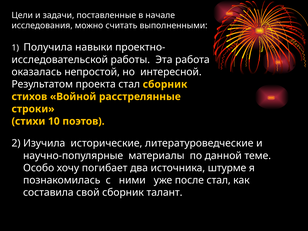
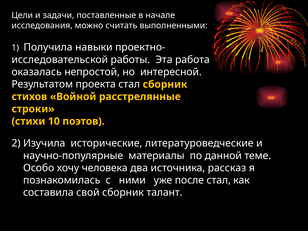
погибает: погибает -> человека (105, 168)
штурме: штурме -> рассказ (227, 168)
